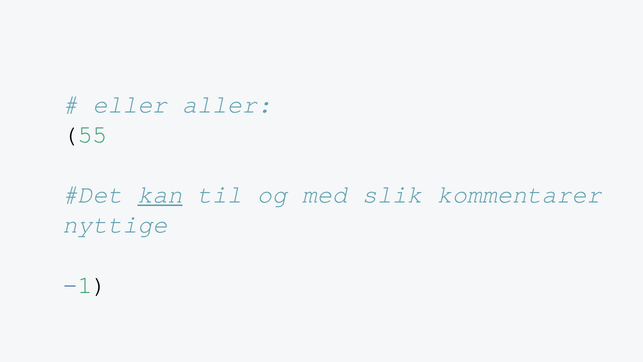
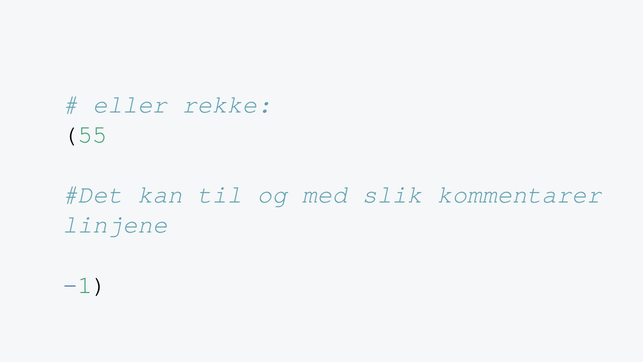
aller: aller -> rekke (227, 104)
kan underline: present -> none (160, 194)
nyttige: nyttige -> linjene (115, 224)
